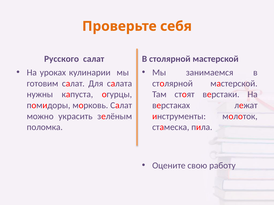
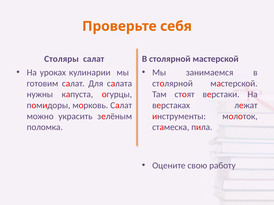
Русского: Русского -> Столяры (62, 59)
